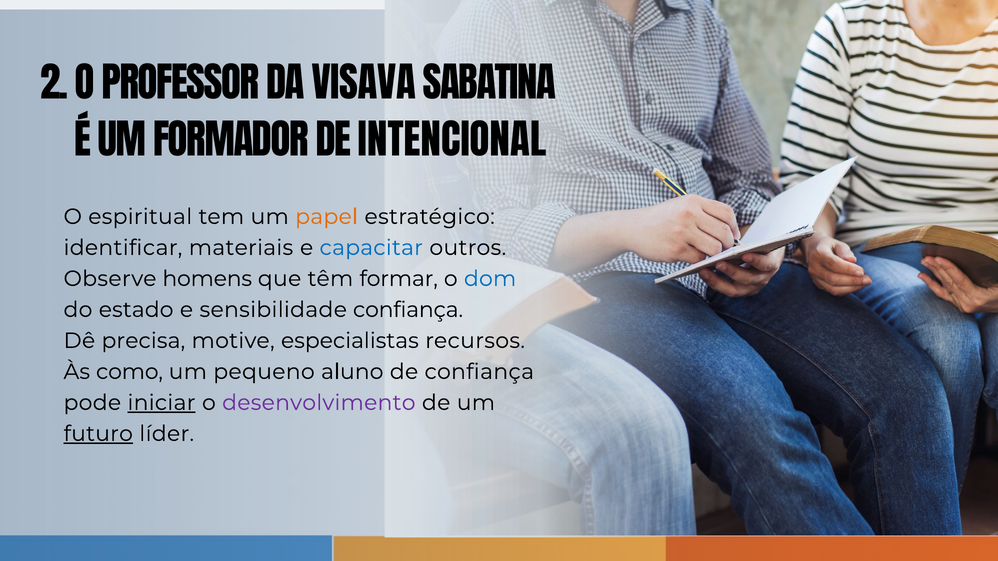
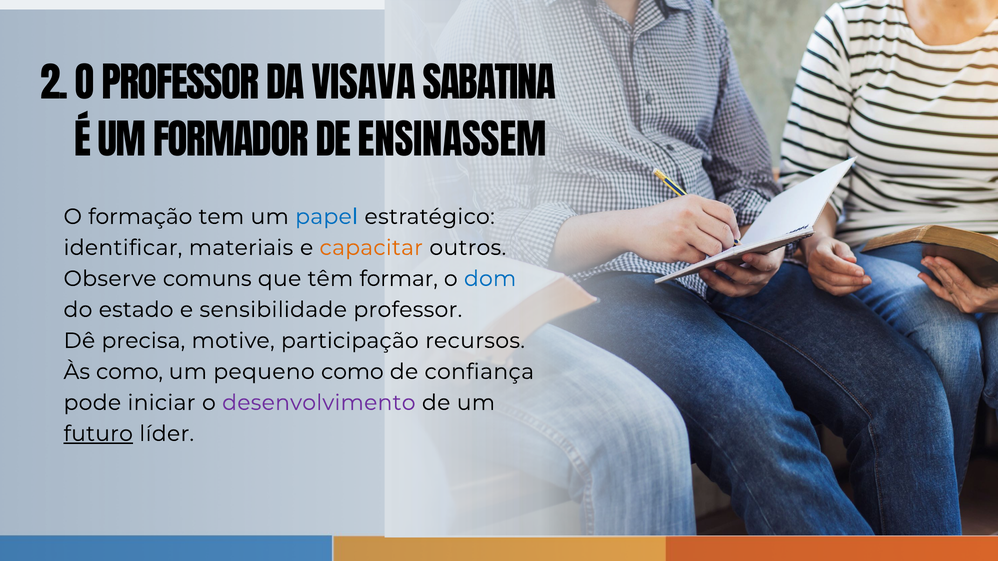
INTENCIONAL: INTENCIONAL -> ENSINASSEM (452, 142)
espiritual: espiritual -> formação (140, 217)
papel colour: orange -> blue (327, 217)
capacitar colour: blue -> orange (371, 248)
homens: homens -> comuns (207, 279)
sensibilidade confiança: confiança -> professor (408, 310)
especialistas: especialistas -> participação (350, 341)
pequeno aluno: aluno -> como (352, 372)
iniciar underline: present -> none (161, 403)
